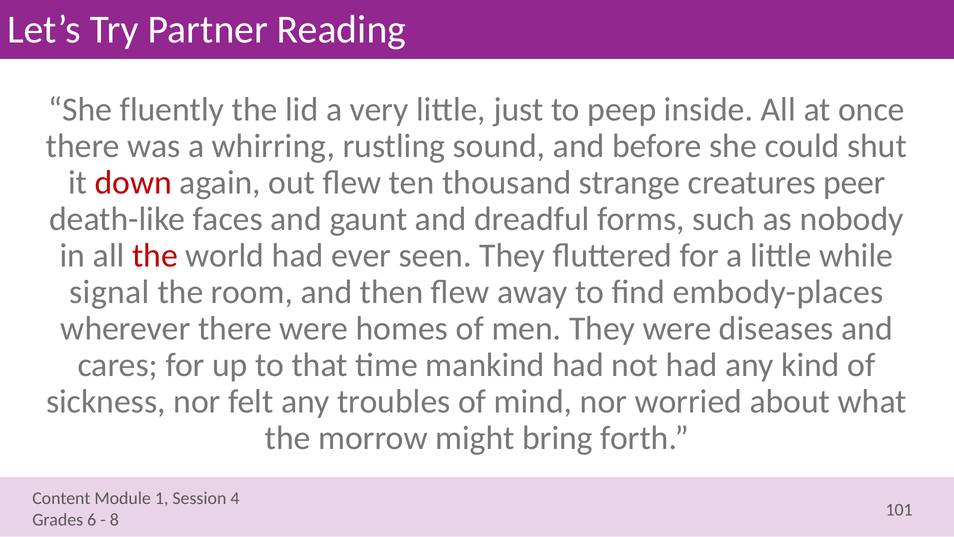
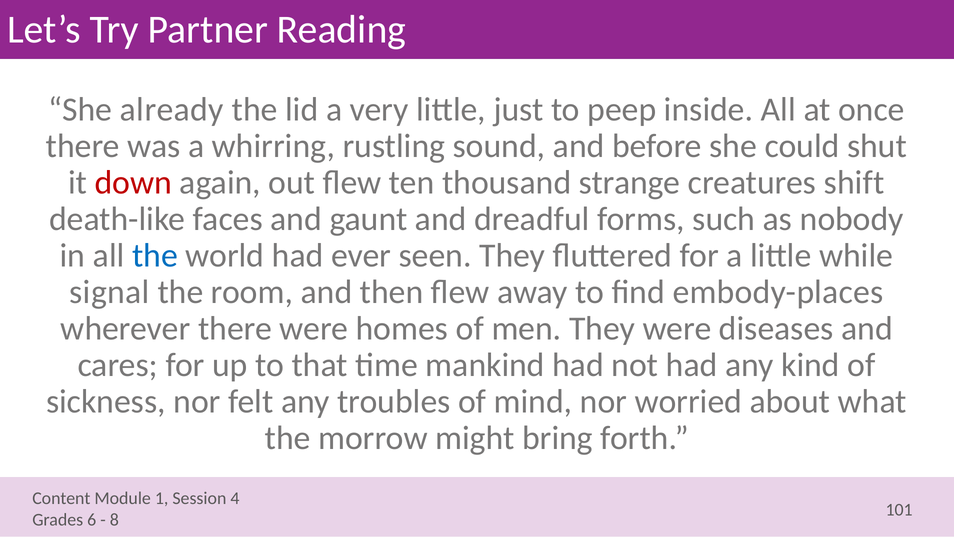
fluently: fluently -> already (172, 110)
peer: peer -> shift (854, 182)
the colour: red -> blue (155, 255)
